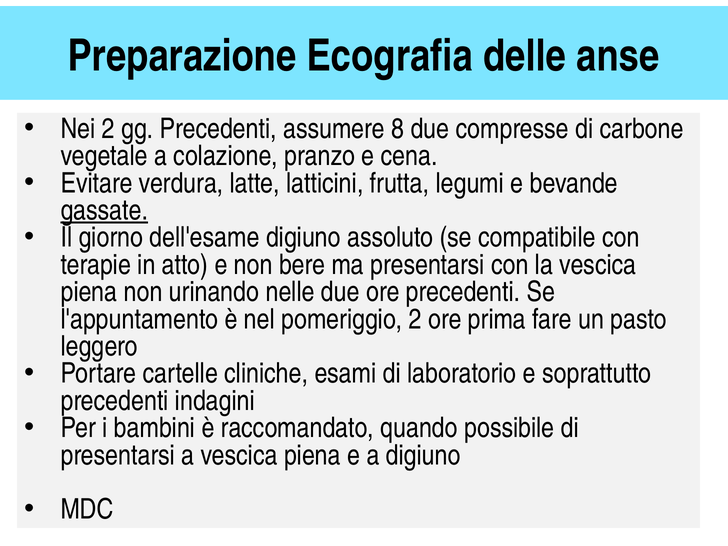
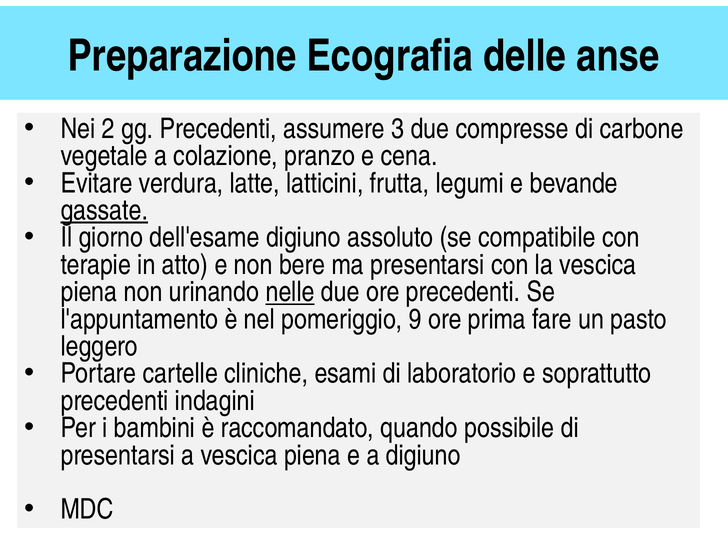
8: 8 -> 3 (398, 129)
nelle underline: none -> present (290, 292)
pomeriggio 2: 2 -> 9 (415, 319)
